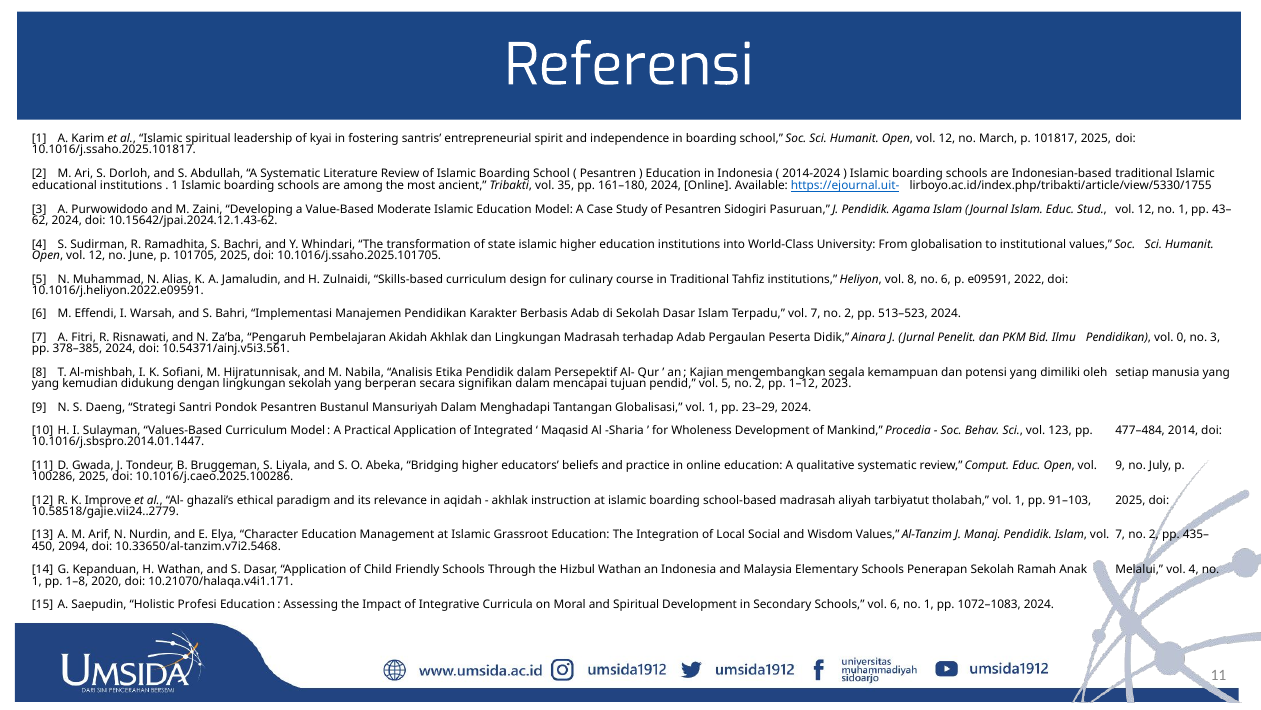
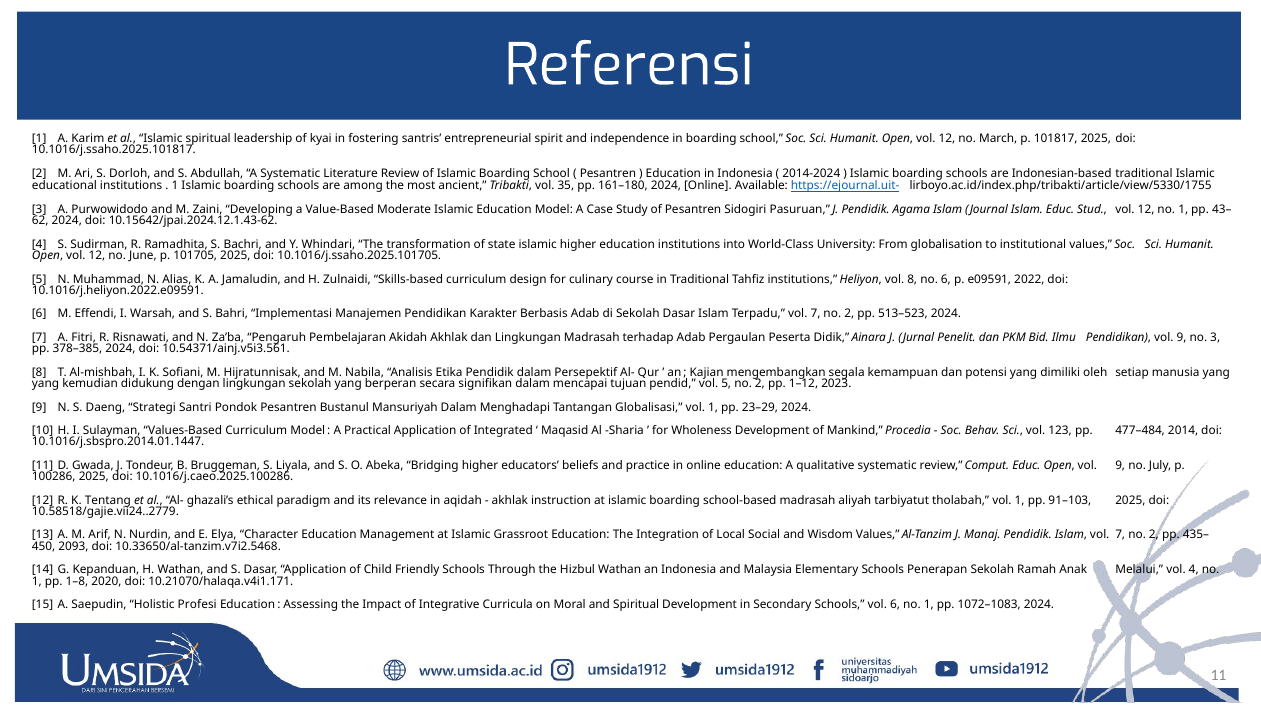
Pendidikan vol 0: 0 -> 9 (1182, 337)
Improve: Improve -> Tentang (108, 500)
2094: 2094 -> 2093 (74, 546)
